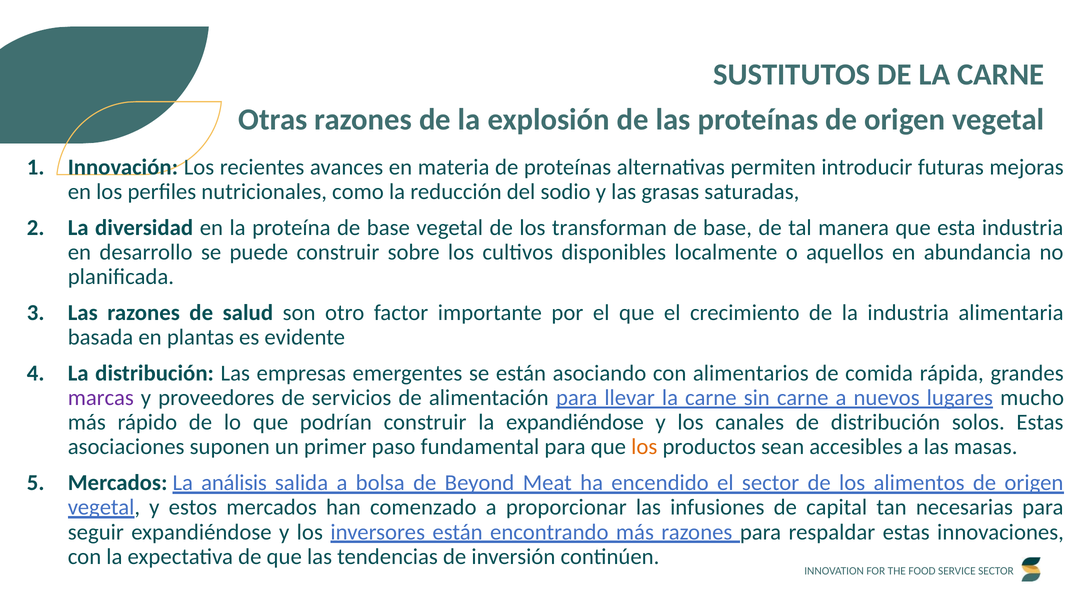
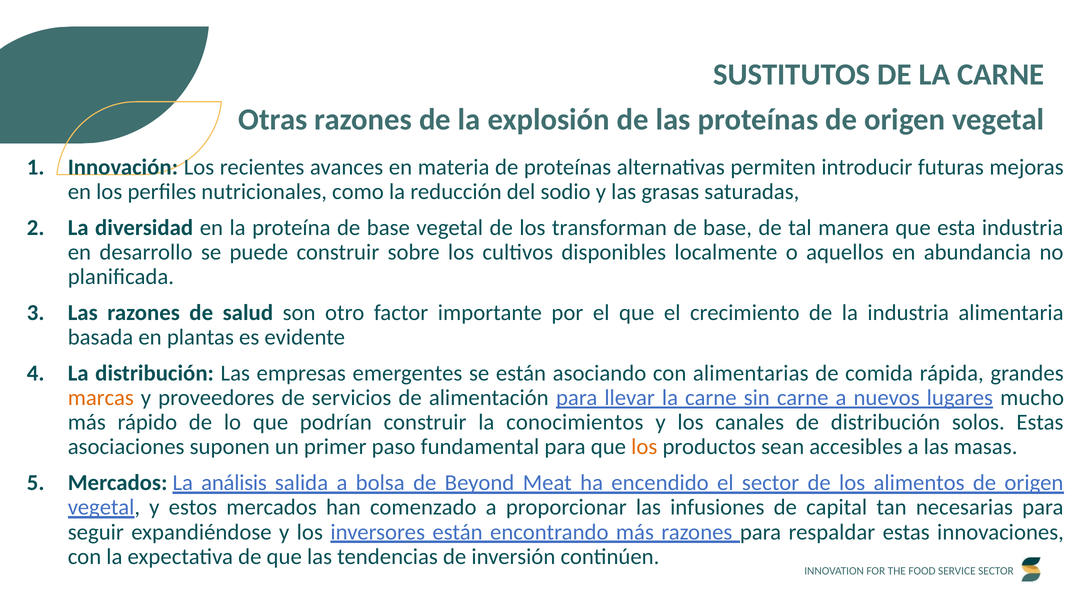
alimentarios: alimentarios -> alimentarias (751, 373)
marcas colour: purple -> orange (101, 398)
la expandiéndose: expandiéndose -> conocimientos (575, 423)
